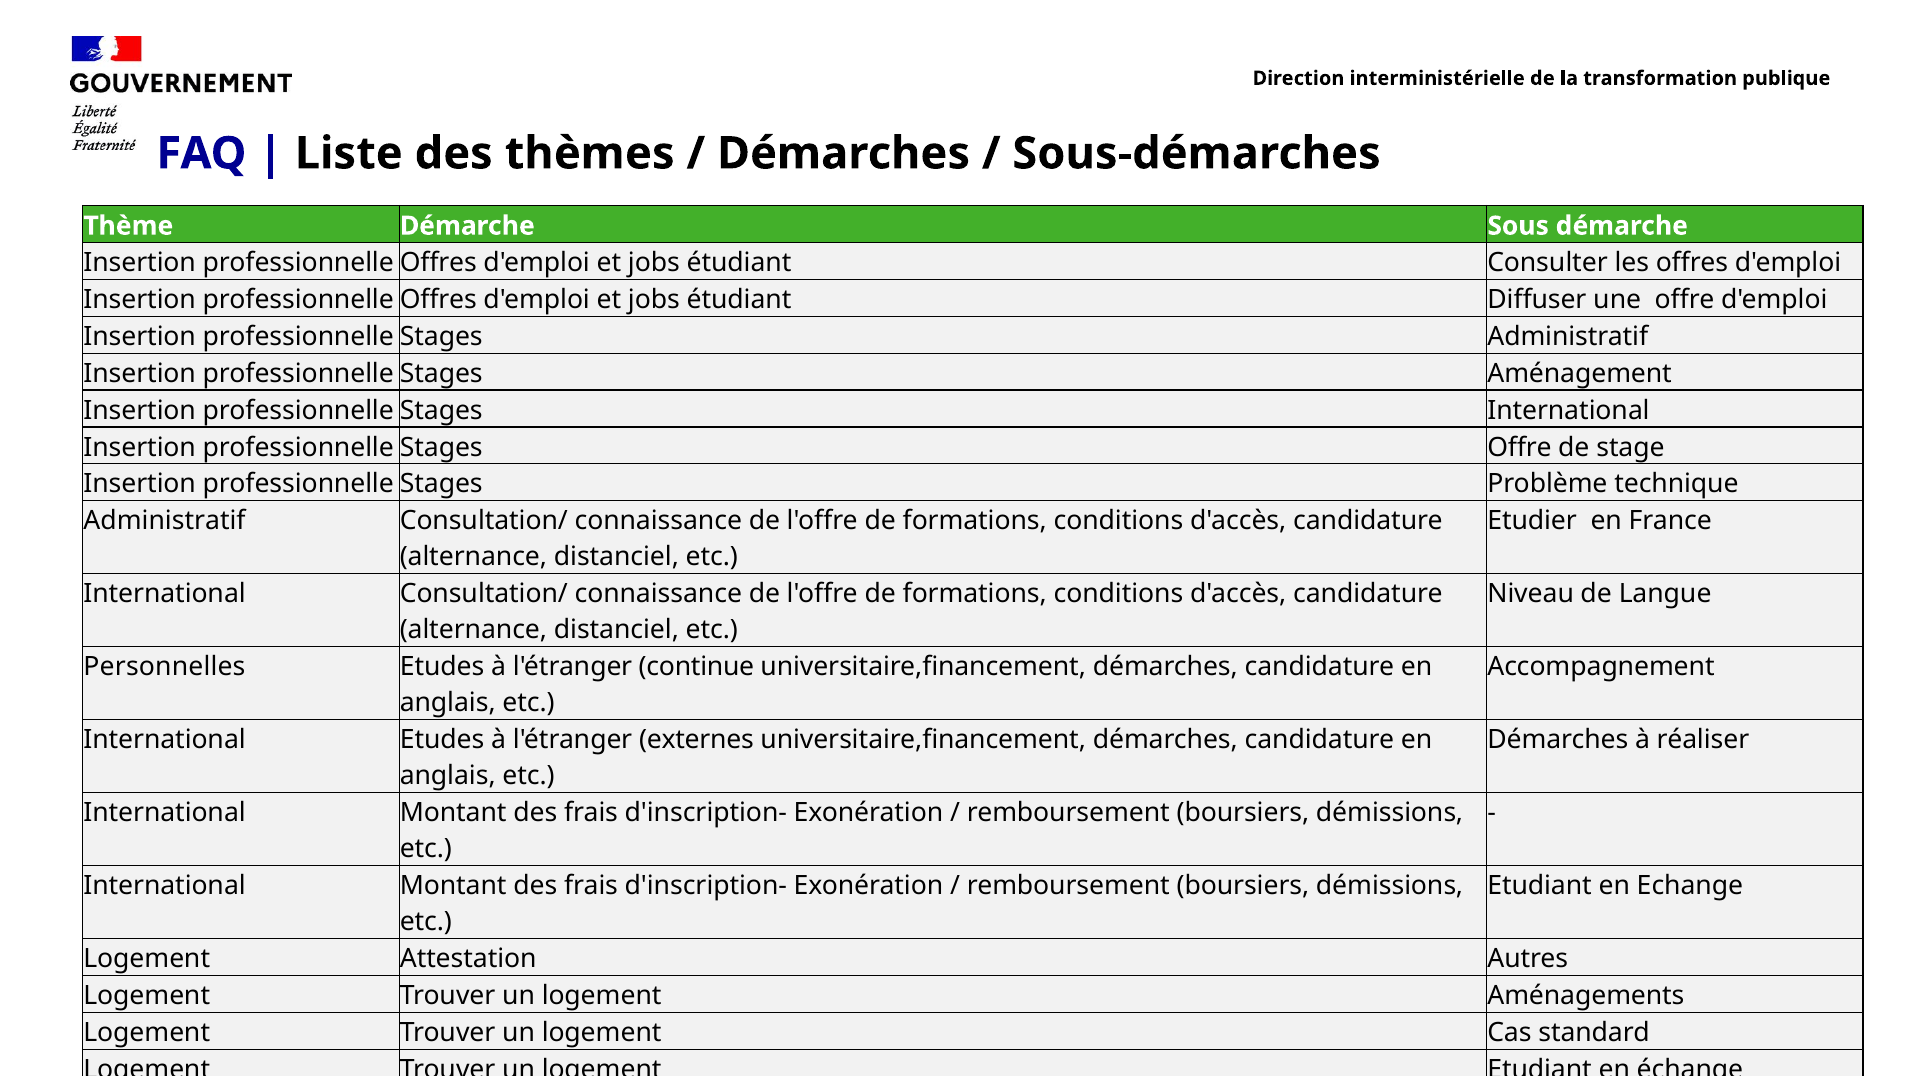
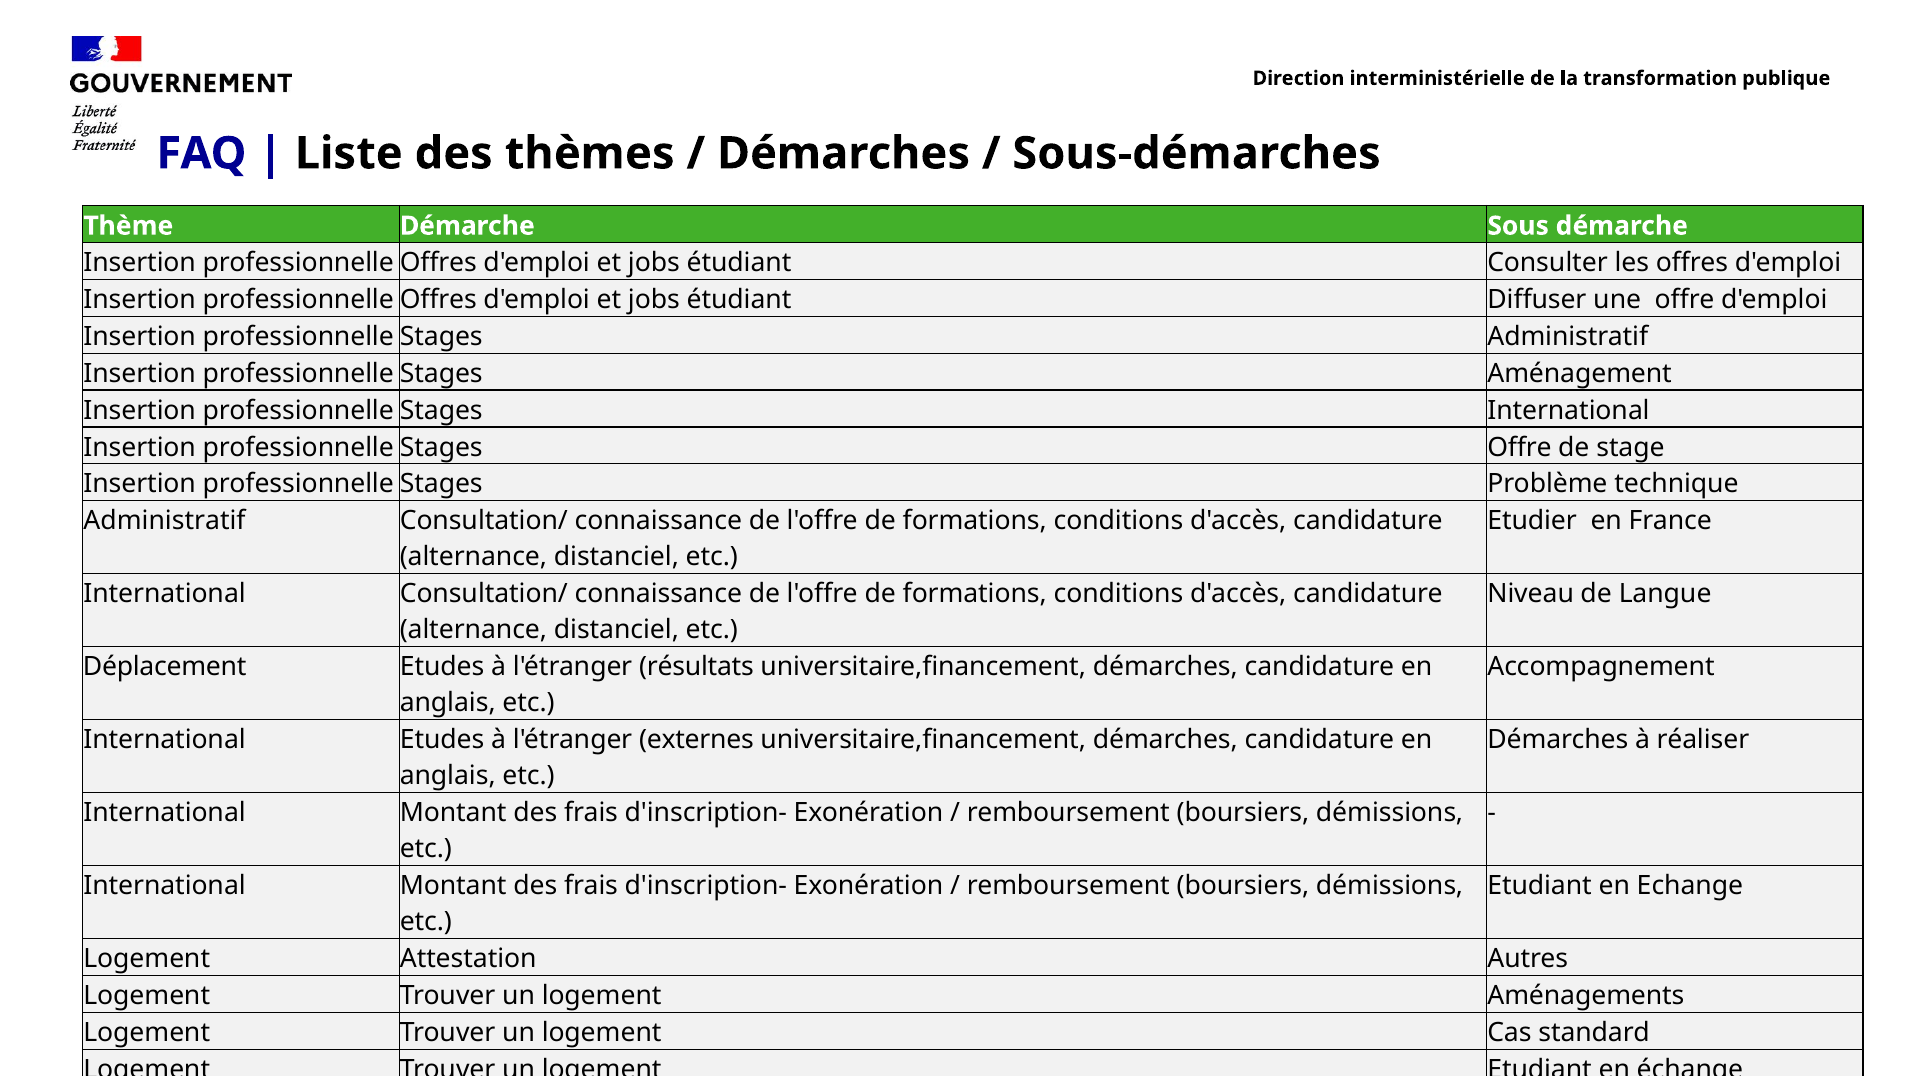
Personnelles: Personnelles -> Déplacement (165, 667)
continue: continue -> résultats (696, 667)
